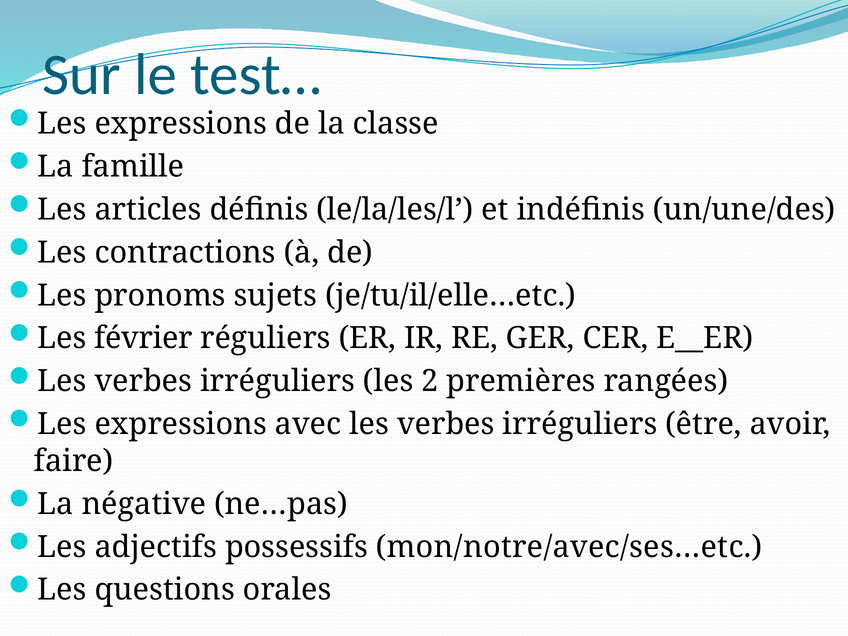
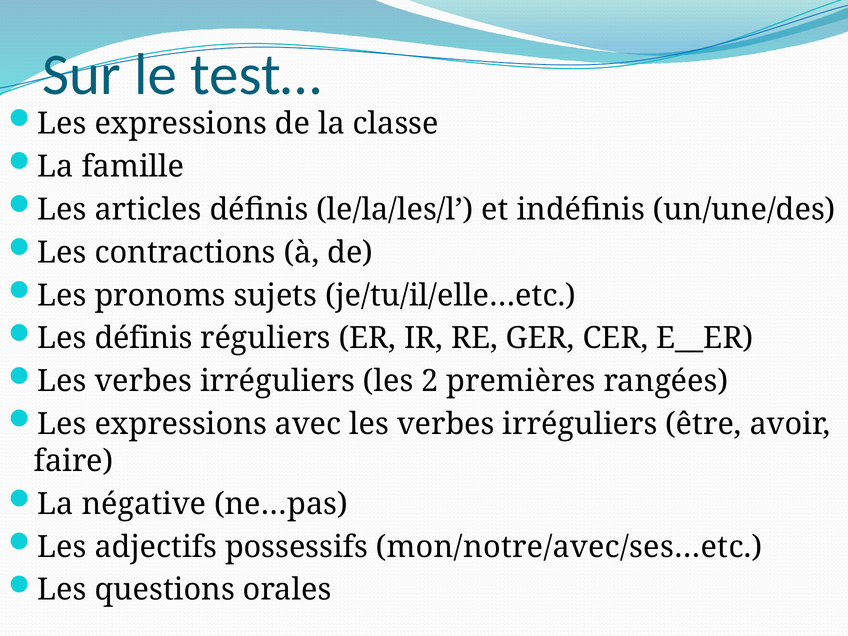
Les février: février -> définis (144, 338)
